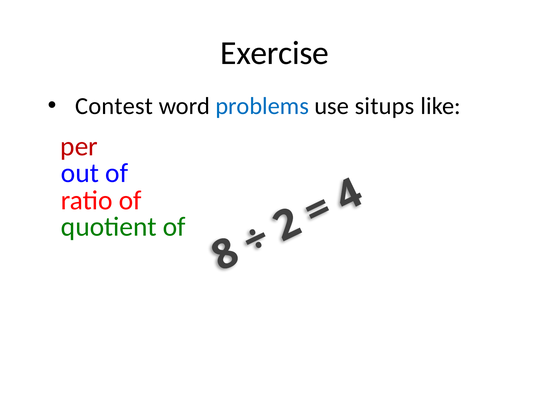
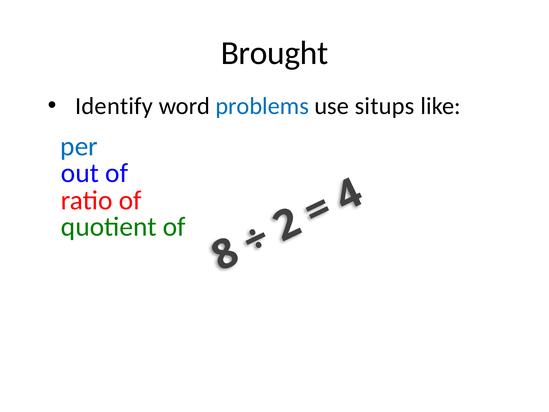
Exercise: Exercise -> Brought (275, 53)
Contest: Contest -> Identify (114, 106)
per colour: red -> blue (79, 146)
